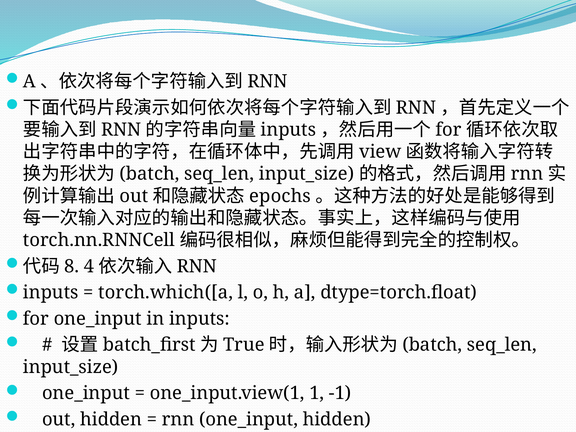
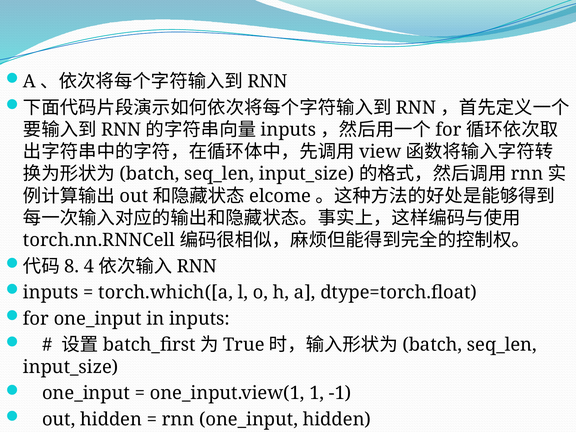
epochs: epochs -> elcome (280, 196)
